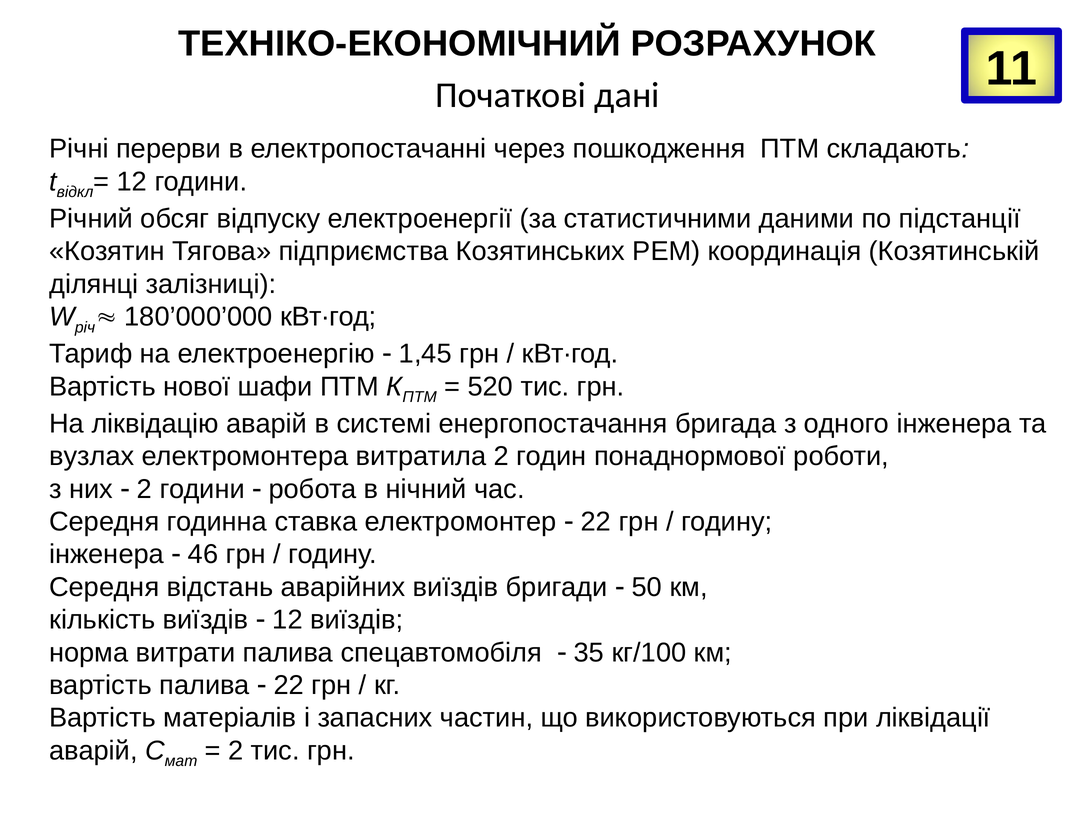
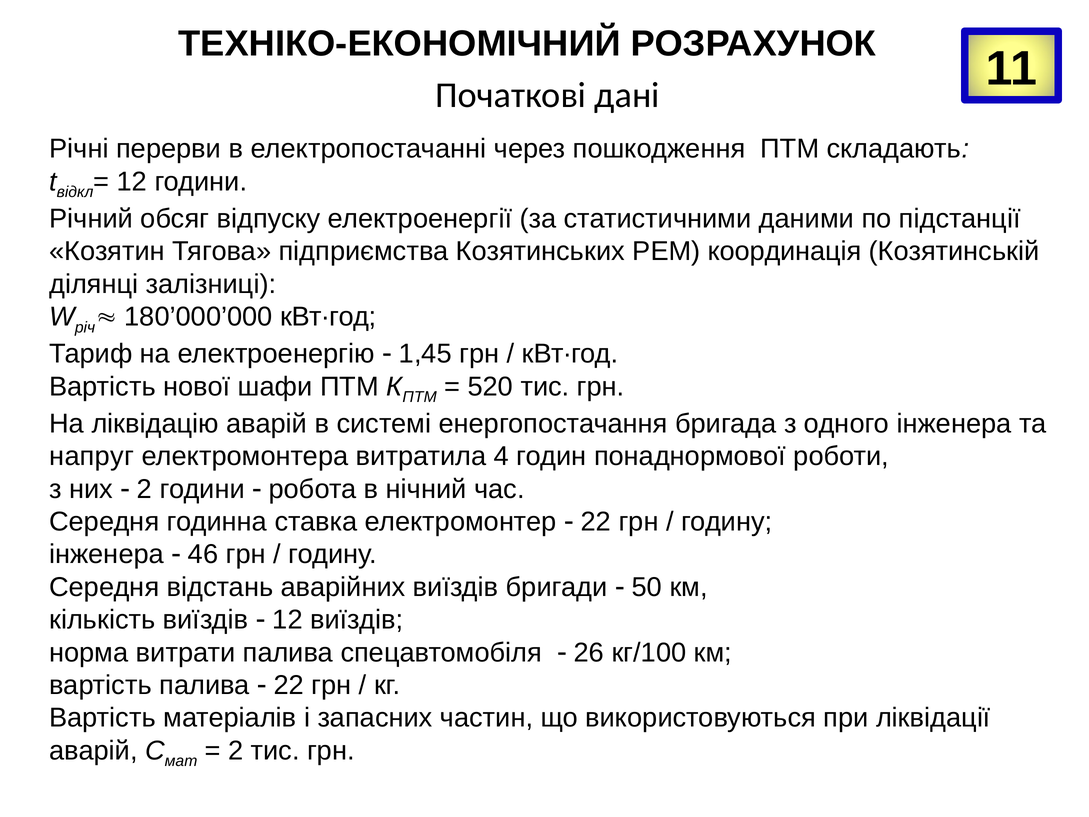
вузлах: вузлах -> напруг (92, 456)
витратила 2: 2 -> 4 (501, 456)
35: 35 -> 26 (589, 652)
